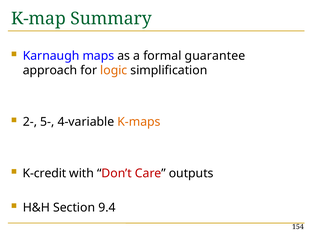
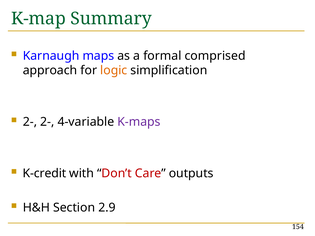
guarantee: guarantee -> comprised (215, 56)
2- 5-: 5- -> 2- (47, 122)
K-maps colour: orange -> purple (139, 122)
9.4: 9.4 -> 2.9 (107, 208)
